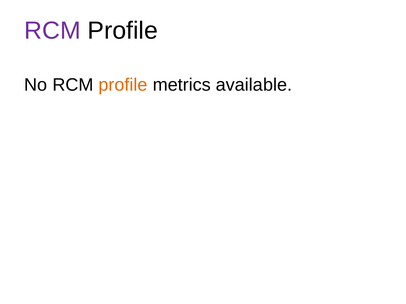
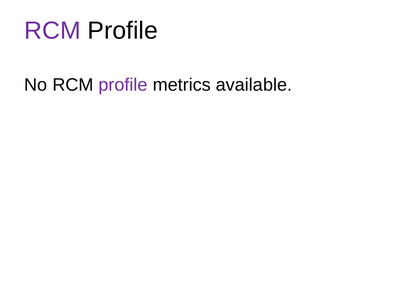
profile colour: orange -> purple (123, 85)
